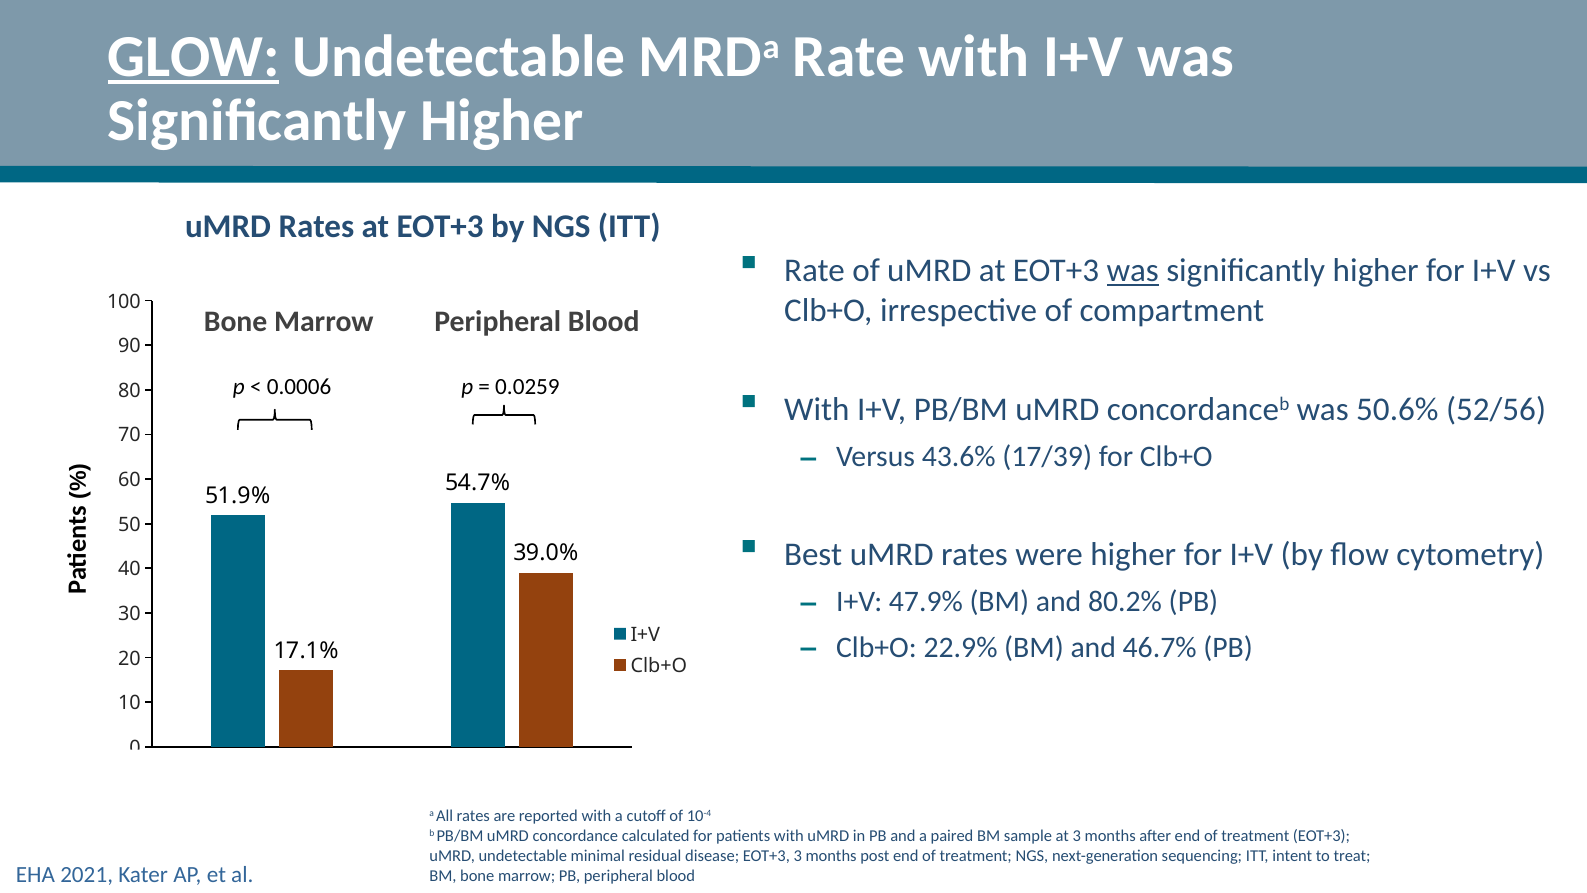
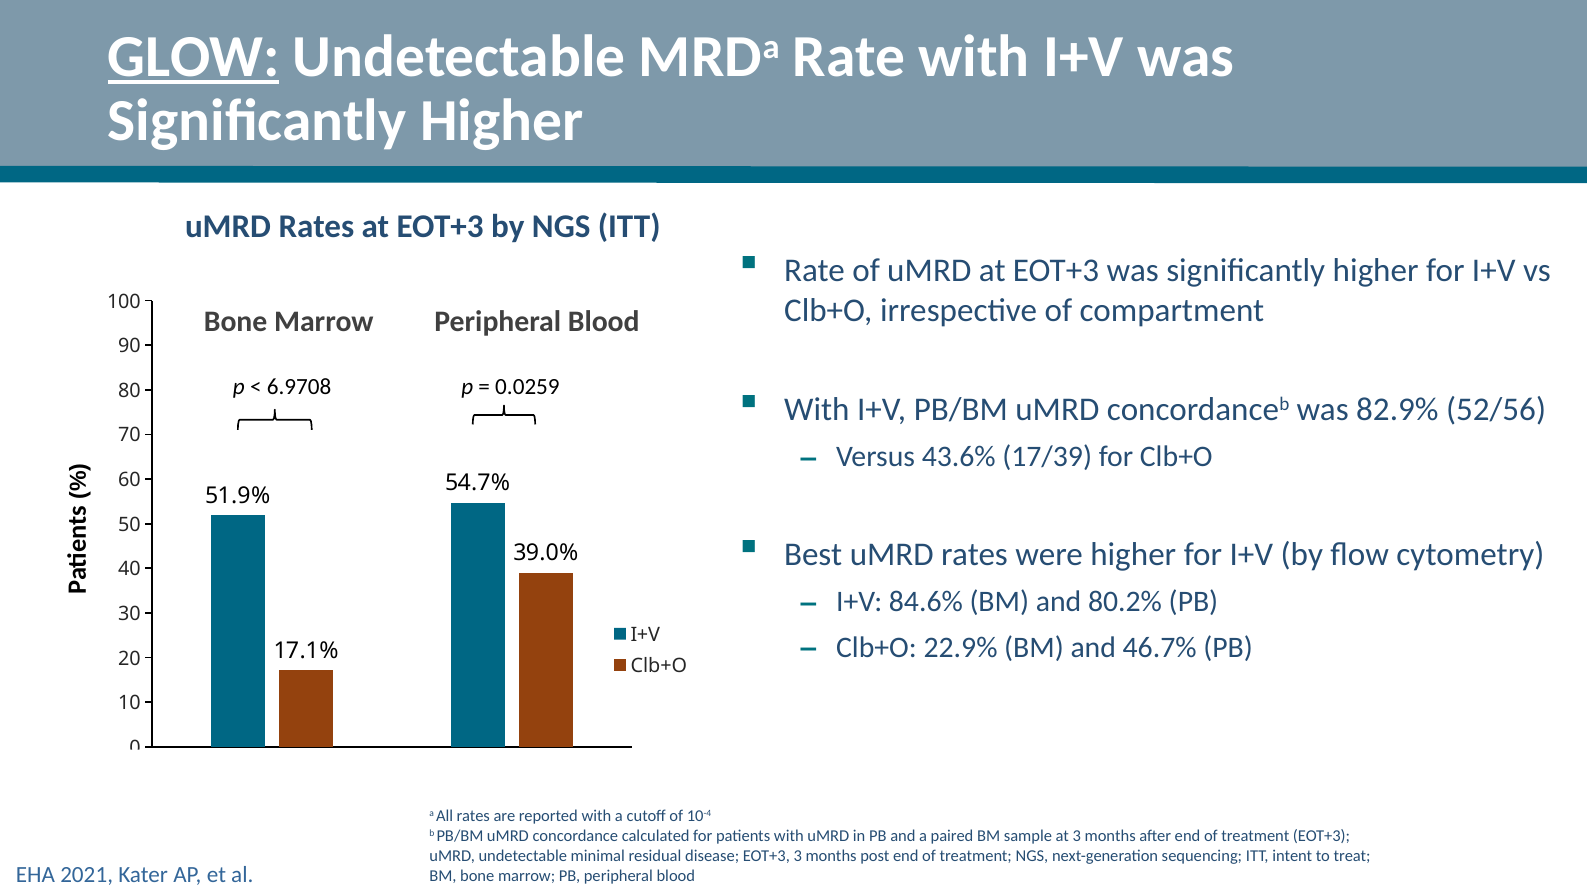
was underline: present -> none (1133, 270)
0.0006: 0.0006 -> 6.9708 (299, 387)
50.6%: 50.6% -> 82.9% (1397, 409)
47.9%: 47.9% -> 84.6% (926, 602)
